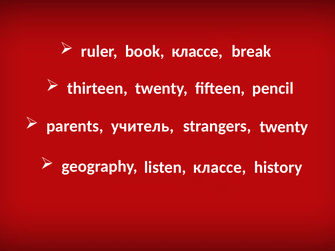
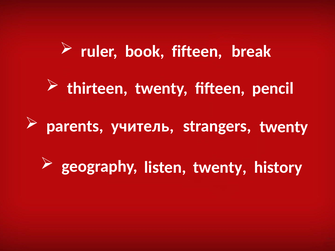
book классе: классе -> fifteen (197, 51)
listen классе: классе -> twenty (220, 168)
